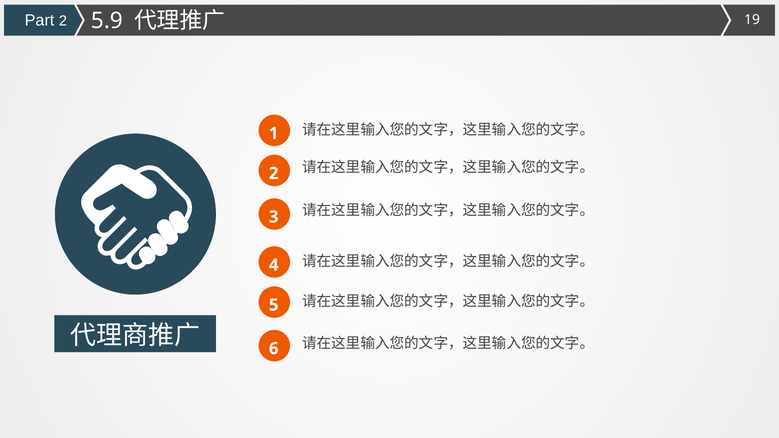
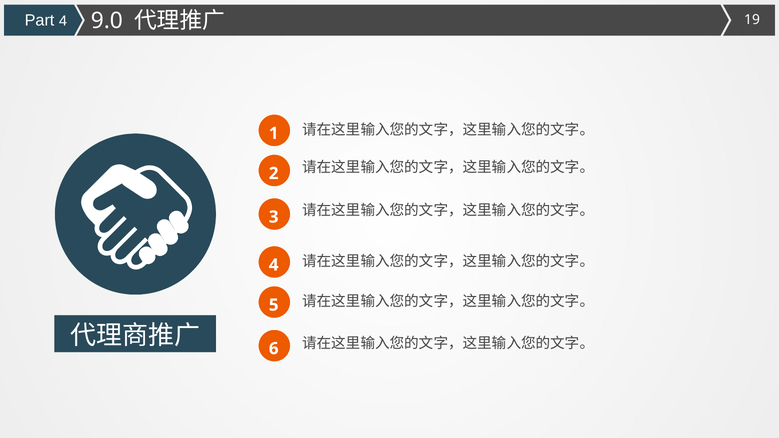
Part 2: 2 -> 4 (63, 21)
5.9: 5.9 -> 9.0 (107, 21)
